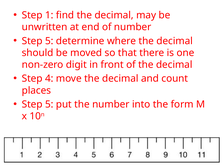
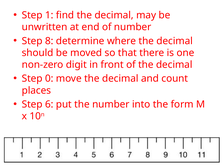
5: 5 -> 8 (49, 41)
4: 4 -> 0 (49, 79)
5: 5 -> 6 (49, 104)
